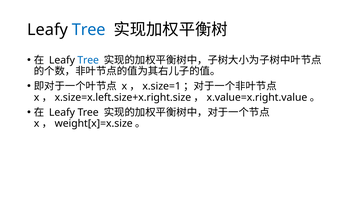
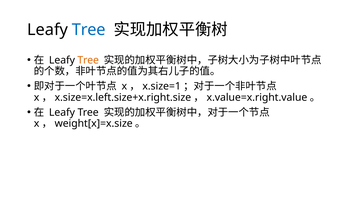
Tree colour: blue -> orange (88, 60)
